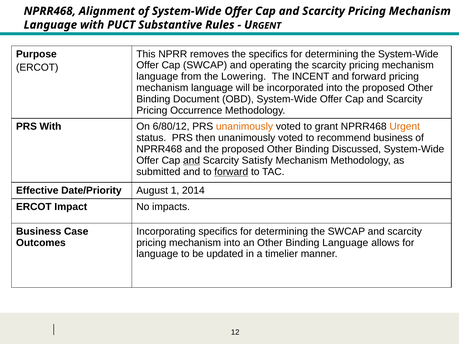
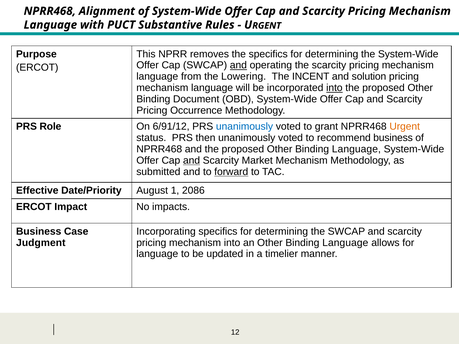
and underline: none -> present (238, 65)
and forward: forward -> solution (369, 77)
into underline: none -> present (334, 88)
PRS With: With -> Role (50, 127)
6/80/12: 6/80/12 -> 6/91/12 (171, 127)
unanimously colour: orange -> blue (245, 127)
proposed Other Binding Discussed: Discussed -> Language (356, 149)
Satisfy: Satisfy -> Market (257, 161)
2014: 2014 -> 2086 (193, 191)
Outcomes: Outcomes -> Judgment (41, 243)
